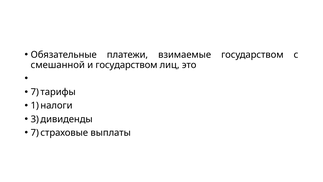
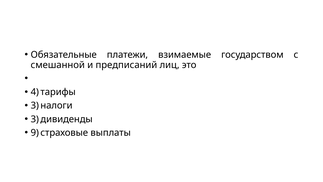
и государством: государством -> предписаний (126, 65)
7: 7 -> 4 (35, 92)
1: 1 -> 3 (35, 105)
7: 7 -> 9 (35, 133)
